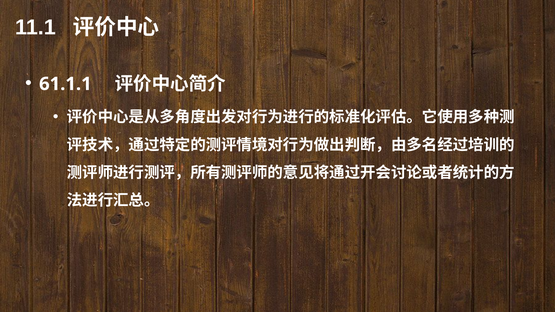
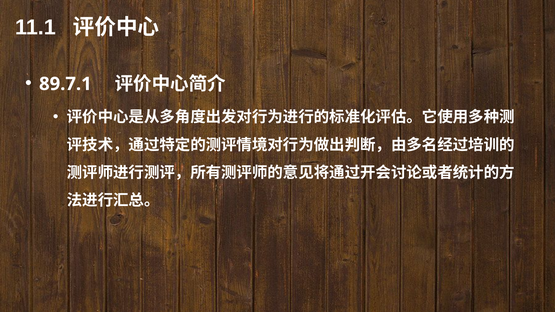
61.1.1: 61.1.1 -> 89.7.1 (65, 84)
